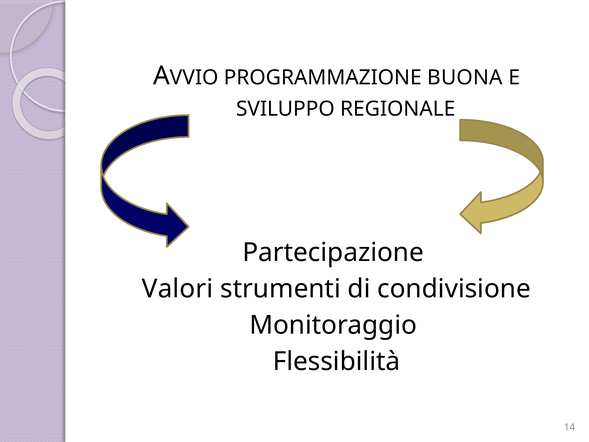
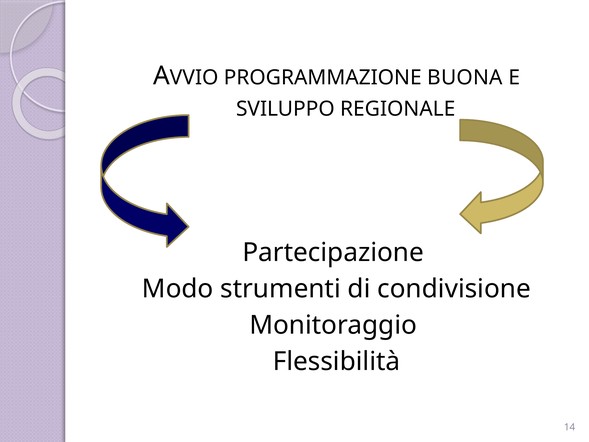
Valori: Valori -> Modo (178, 289)
